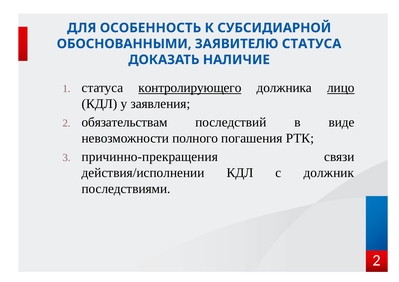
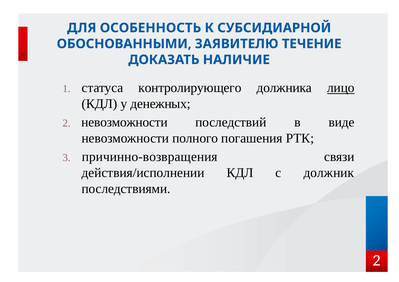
ЗАЯВИТЕЛЮ СТАТУСА: СТАТУСА -> ТЕЧЕНИЕ (312, 44)
контролирующего underline: present -> none (190, 88)
заявления: заявления -> денежных (160, 104)
2 обязательствам: обязательствам -> невозможности (125, 122)
причинно-прекращения: причинно-прекращения -> причинно-возвращения (150, 157)
